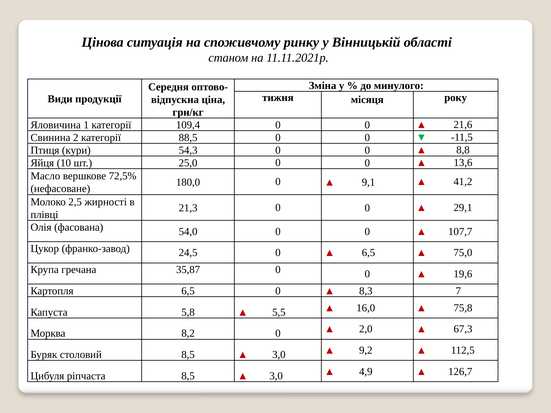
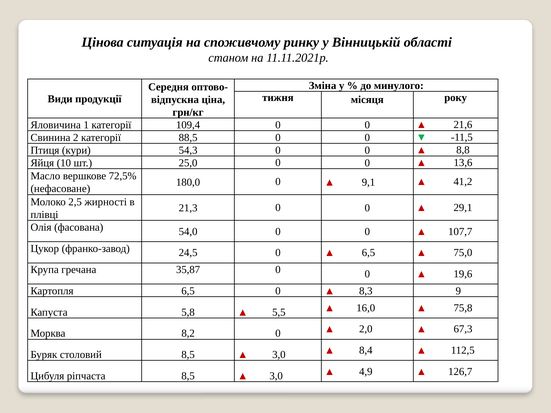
7: 7 -> 9 (458, 291)
9,2: 9,2 -> 8,4 (366, 351)
